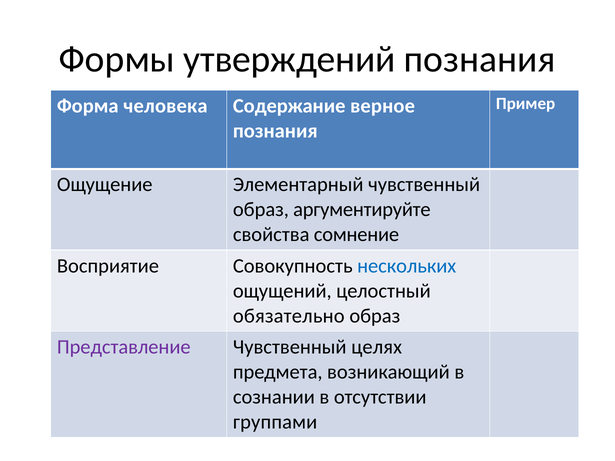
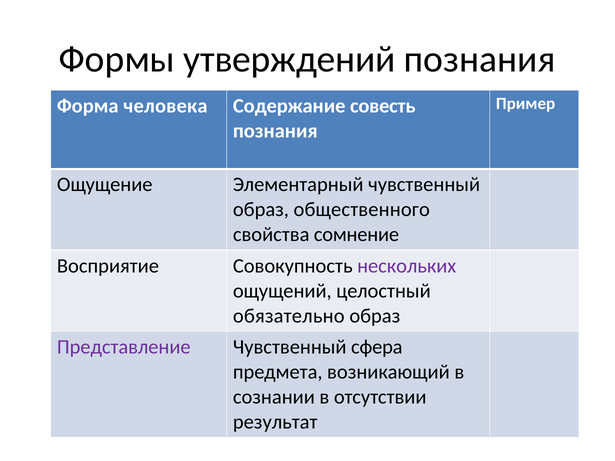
верное: верное -> совесть (383, 106)
аргументируйте: аргументируйте -> общественного (362, 210)
нескольких colour: blue -> purple (407, 266)
целях: целях -> сфера (377, 347)
группами: группами -> результат (275, 422)
